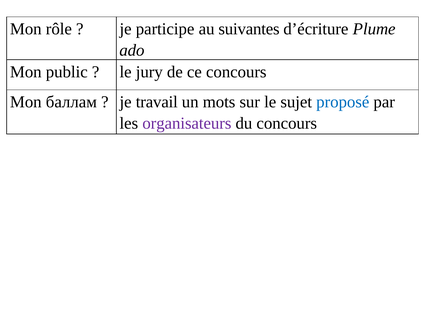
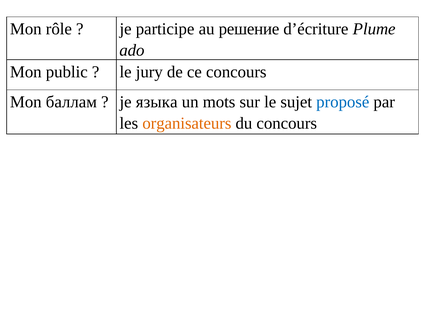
suivantes: suivantes -> решение (249, 29)
travail: travail -> языка (157, 102)
organisateurs colour: purple -> orange (187, 123)
